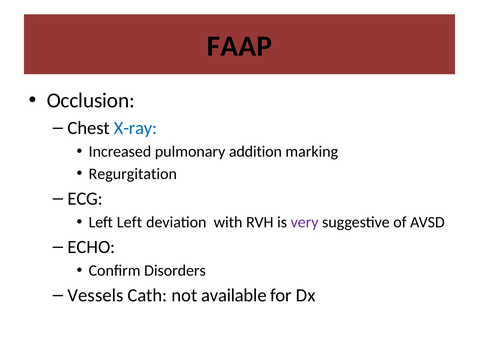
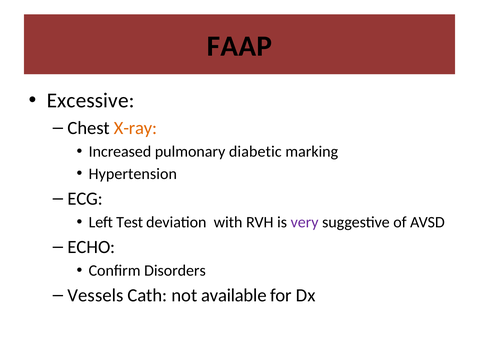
Occlusion: Occlusion -> Excessive (91, 101)
X-ray colour: blue -> orange (136, 128)
addition: addition -> diabetic (255, 152)
Regurgitation: Regurgitation -> Hypertension (133, 174)
Left Left: Left -> Test (130, 222)
